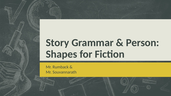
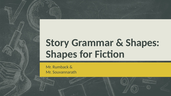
Person: Person -> Shapes (143, 43)
